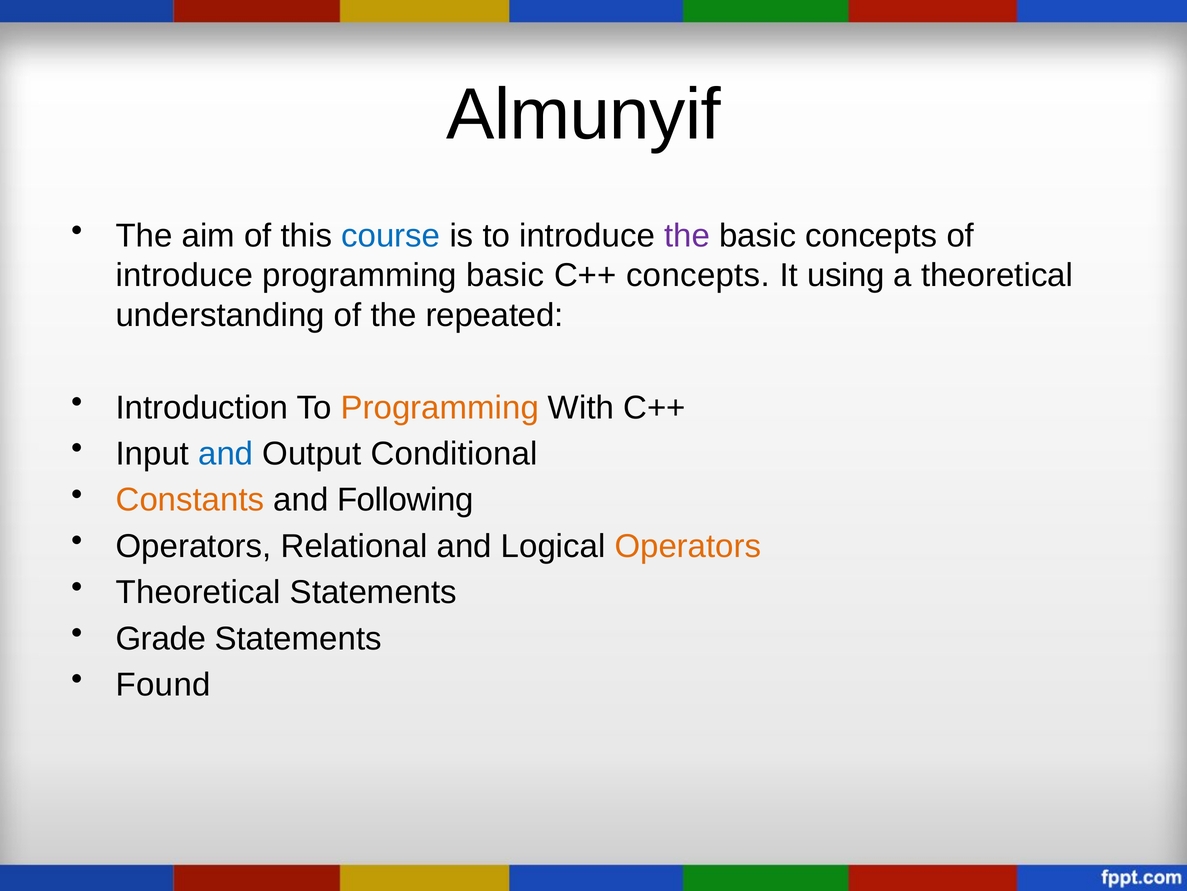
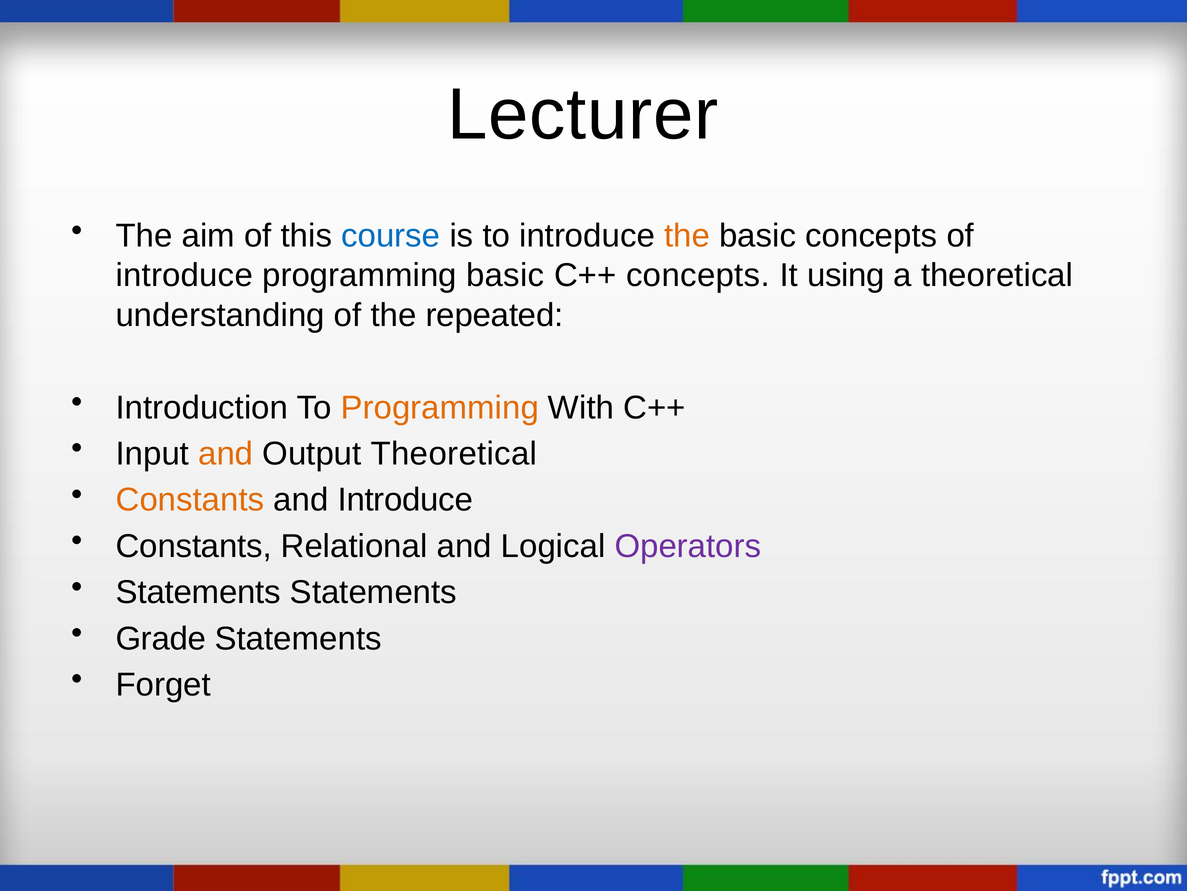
Almunyif: Almunyif -> Lecturer (583, 115)
the colour: purple -> orange (687, 236)
and colour: blue -> orange (226, 453)
Output Conditional: Conditional -> Theoretical (454, 453)
and Following: Following -> Introduce (405, 500)
Operators: Operators -> Constants (194, 546)
Operators colour: orange -> purple (688, 546)
Theoretical: Theoretical -> Statements (198, 592)
Found: Found -> Forget (163, 684)
